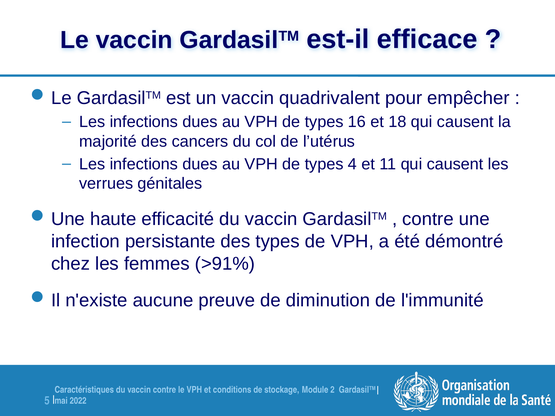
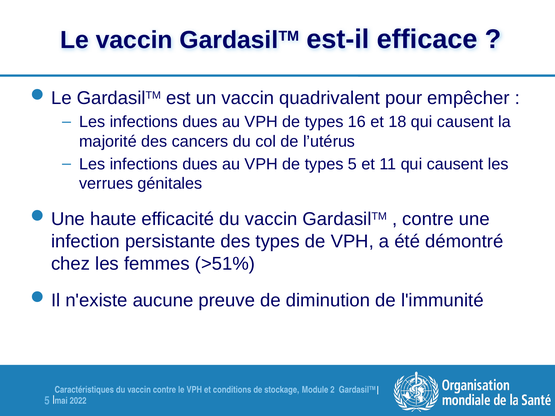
types 4: 4 -> 5 (352, 164)
>91%: >91% -> >51% (225, 264)
